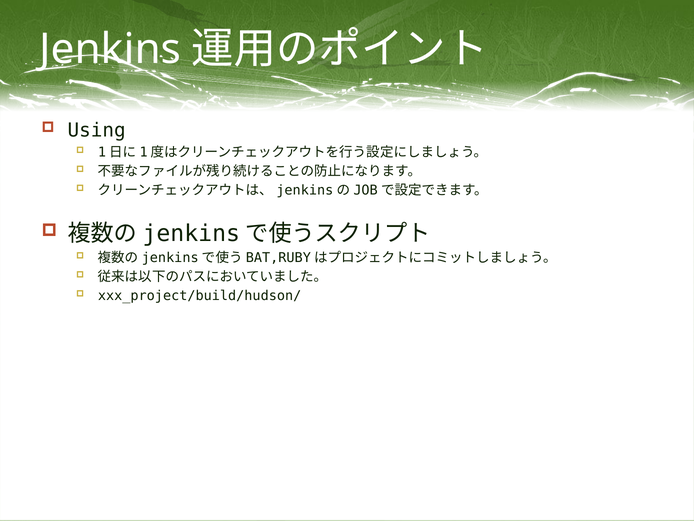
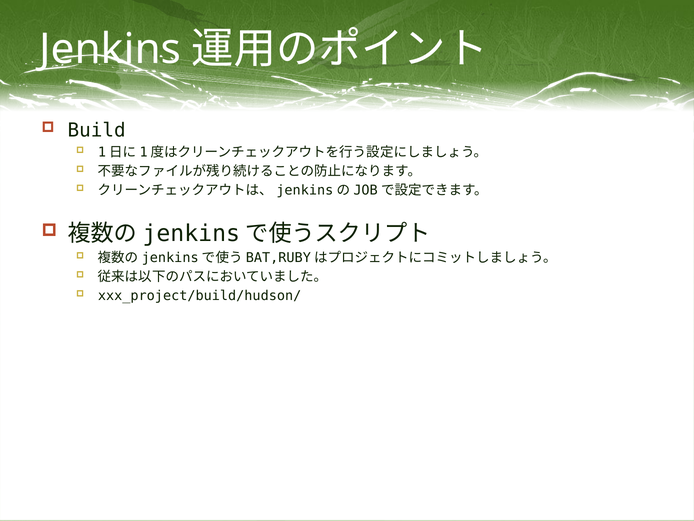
Using: Using -> Build (97, 130)
